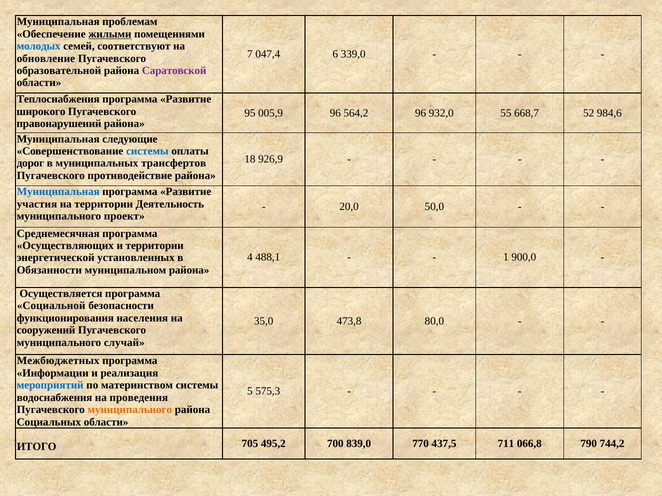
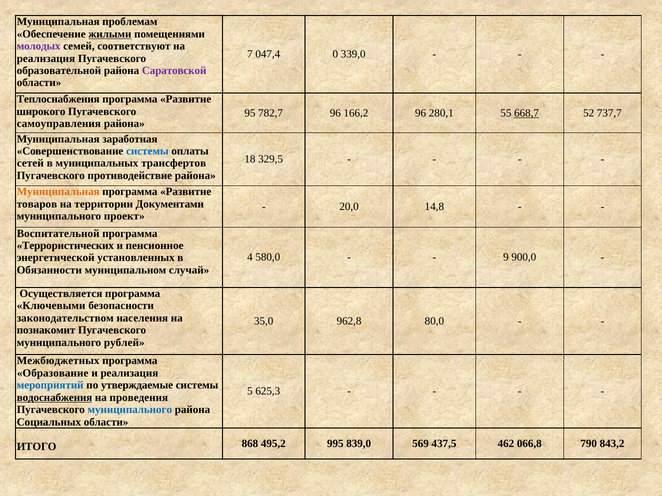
молодых colour: blue -> purple (39, 46)
6: 6 -> 0 (335, 54)
обновление: обновление -> реализация (46, 58)
005,9: 005,9 -> 782,7 (271, 113)
564,2: 564,2 -> 166,2 (356, 113)
932,0: 932,0 -> 280,1 (441, 113)
668,7 underline: none -> present (527, 113)
984,6: 984,6 -> 737,7 (609, 113)
правонарушений: правонарушений -> самоуправления (59, 124)
следующие: следующие -> заработная (130, 139)
926,9: 926,9 -> 329,5 (271, 159)
дорог: дорог -> сетей (30, 164)
Муниципальная colour: blue -> orange (58, 192)
участия: участия -> товаров (37, 204)
Деятельность: Деятельность -> Документами (170, 204)
50,0: 50,0 -> 14,8 (434, 207)
Среднемесячная: Среднемесячная -> Воспитательной (58, 234)
Осуществляющих: Осуществляющих -> Террористических (65, 246)
и территории: территории -> пенсионное (155, 246)
488,1: 488,1 -> 580,0 (268, 258)
1: 1 -> 9 (506, 258)
муниципальном района: района -> случай (189, 270)
Социальной: Социальной -> Ключевыми (51, 306)
функционирования: функционирования -> законодательством (65, 318)
473,8: 473,8 -> 962,8 (349, 321)
сооружений: сооружений -> познакомит (46, 331)
случай: случай -> рублей (124, 343)
Информации: Информации -> Образование (53, 373)
материнством: материнством -> утверждаемые (137, 386)
575,3: 575,3 -> 625,3 (268, 392)
водоснабжения underline: none -> present (55, 398)
муниципального colour: orange -> blue (130, 410)
705: 705 -> 868 (250, 444)
700: 700 -> 995 (335, 444)
770: 770 -> 569 (421, 444)
711: 711 -> 462 (506, 444)
744,2: 744,2 -> 843,2 (612, 444)
